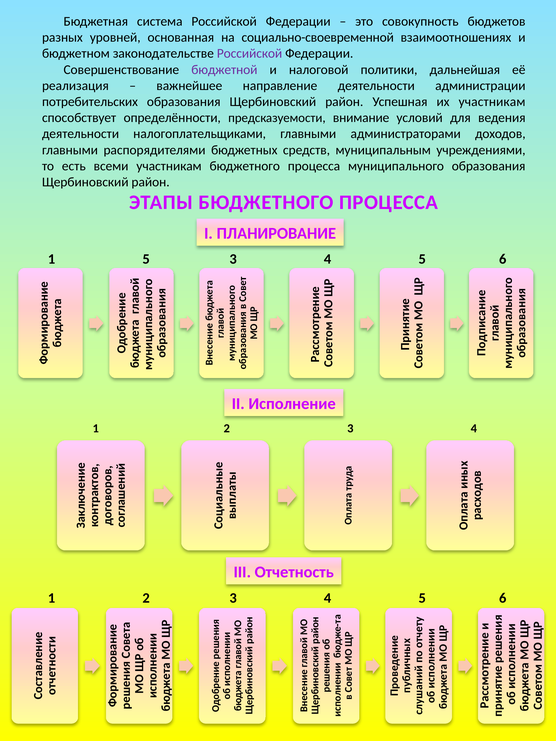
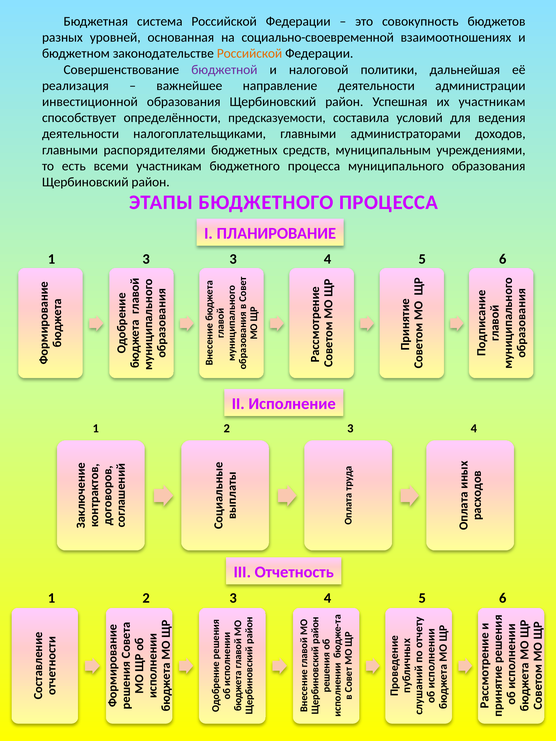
Российской colour: purple -> orange (250, 54)
потребительских: потребительских -> инвестиционной (90, 102)
внимание: внимание -> составила (361, 118)
1 5: 5 -> 3 (146, 259)
